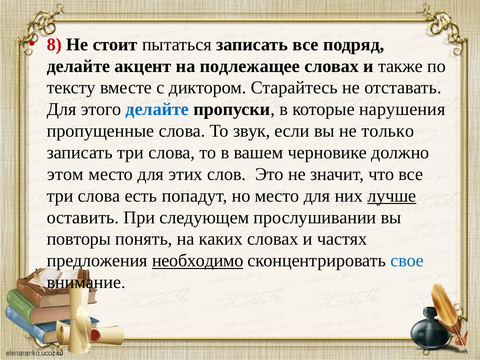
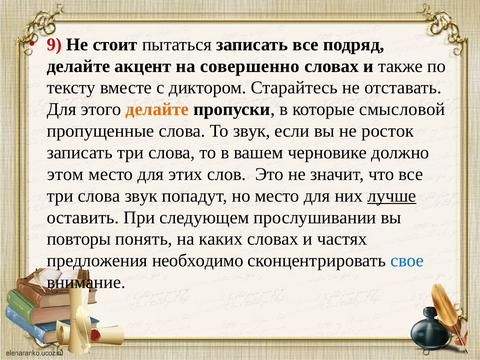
8: 8 -> 9 (54, 44)
подлежащее: подлежащее -> совершенно (250, 66)
делайте colour: blue -> orange (157, 109)
нарушения: нарушения -> смысловой (402, 109)
только: только -> росток (388, 131)
слова есть: есть -> звук (141, 196)
необходимо underline: present -> none (198, 261)
